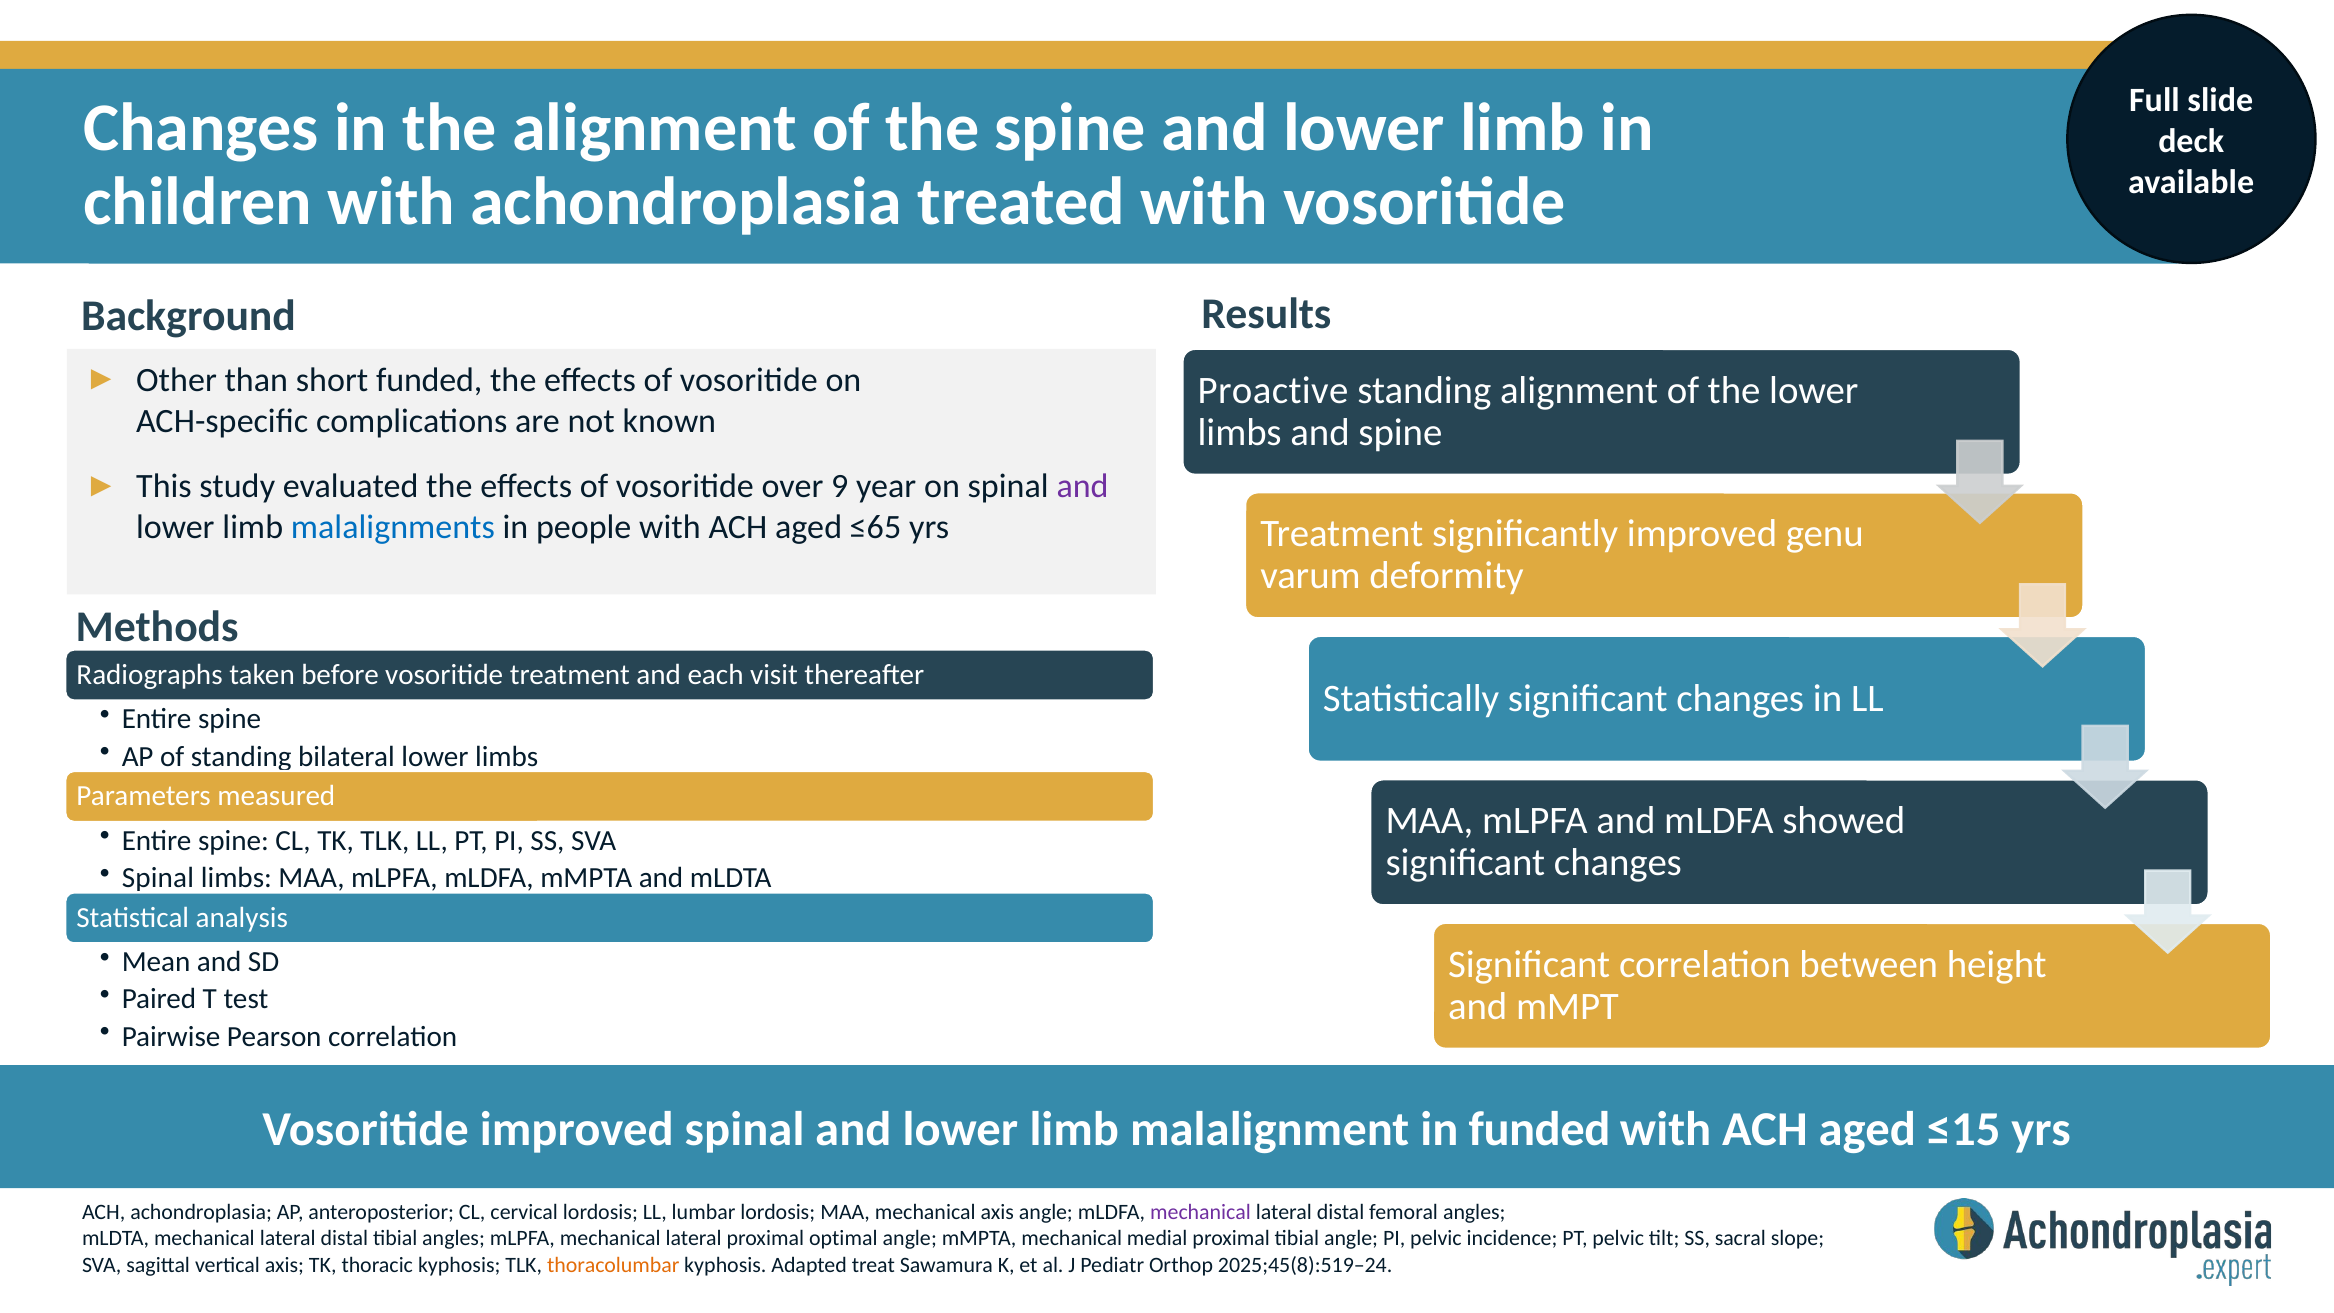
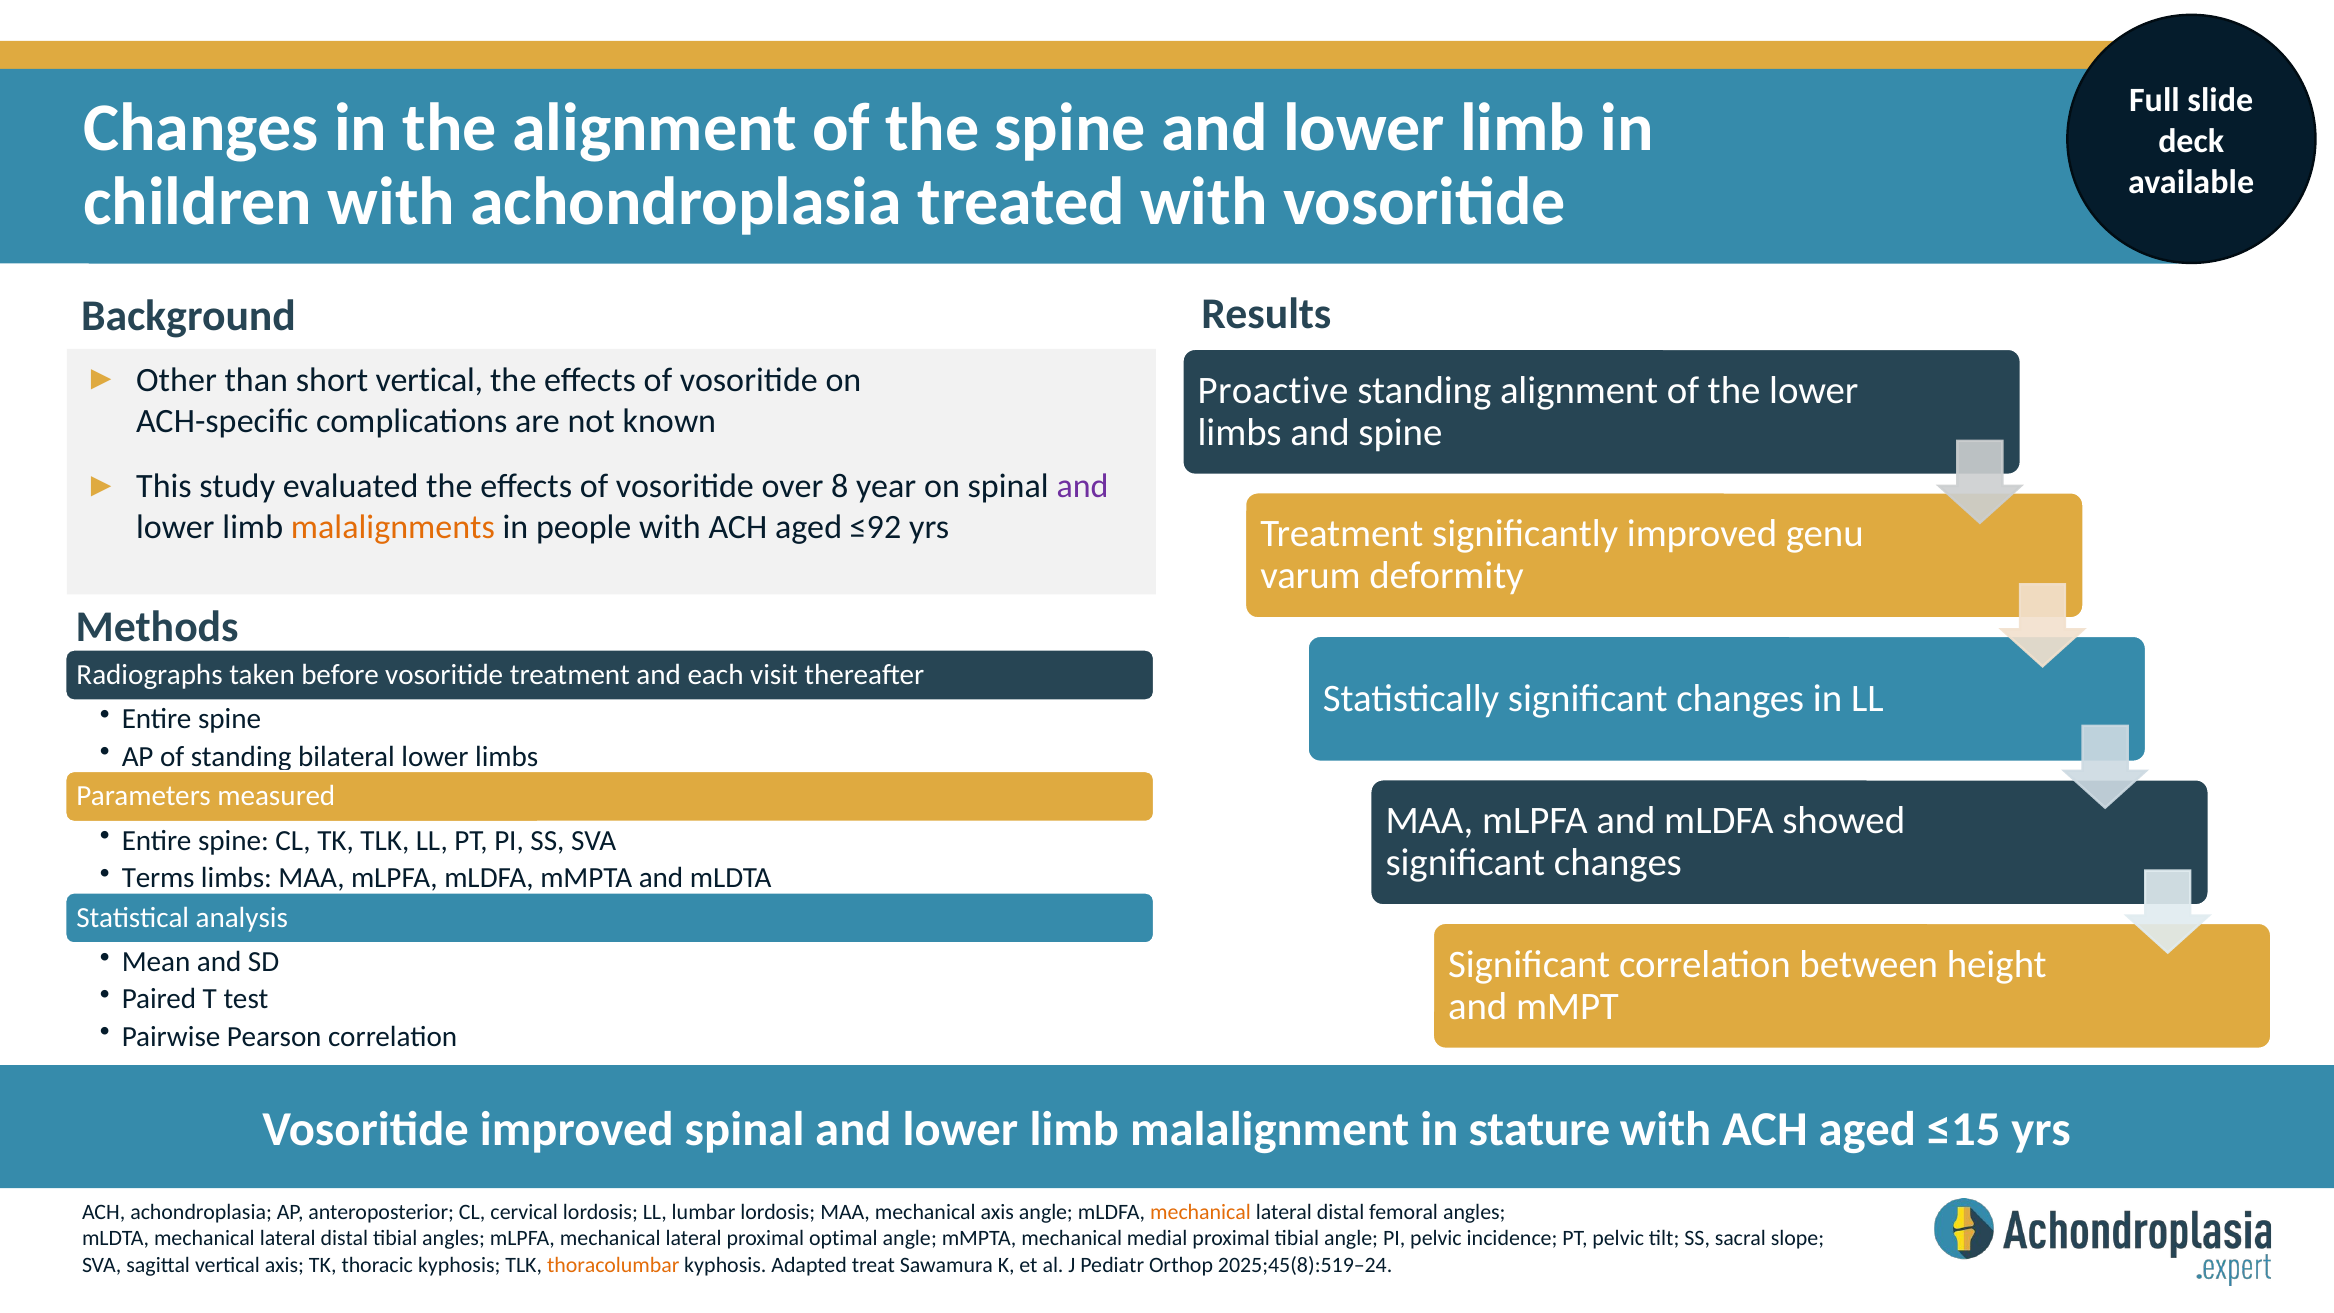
short funded: funded -> vertical (429, 380)
9: 9 -> 8 (840, 487)
malalignments colour: blue -> orange (393, 528)
≤65: ≤65 -> ≤92 (875, 528)
Spinal: Spinal -> Terms (158, 878)
in funded: funded -> stature (1539, 1130)
mechanical colour: purple -> orange (1201, 1212)
